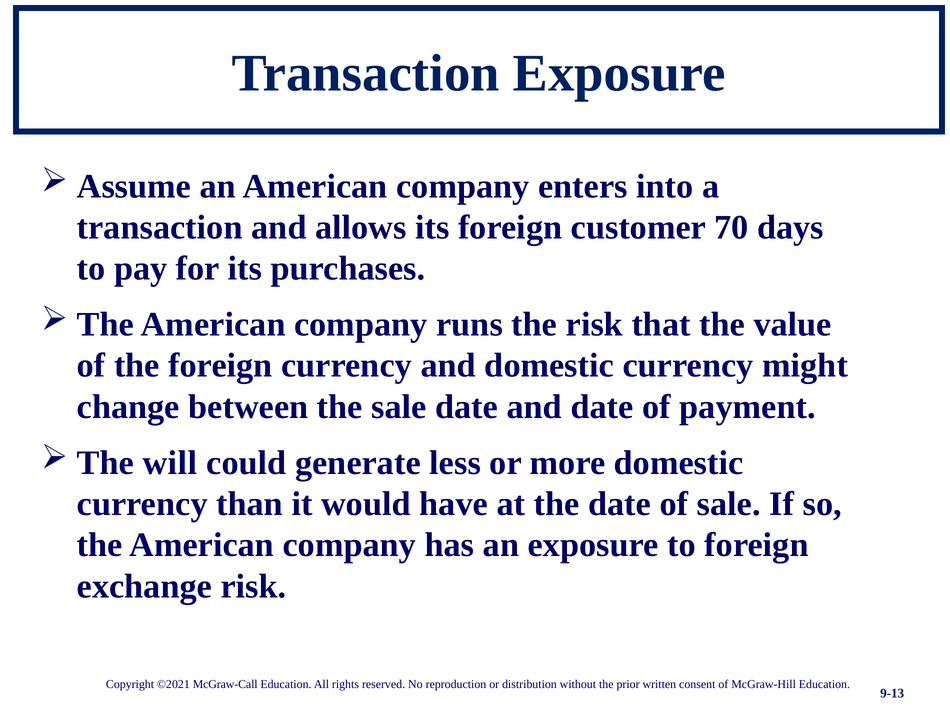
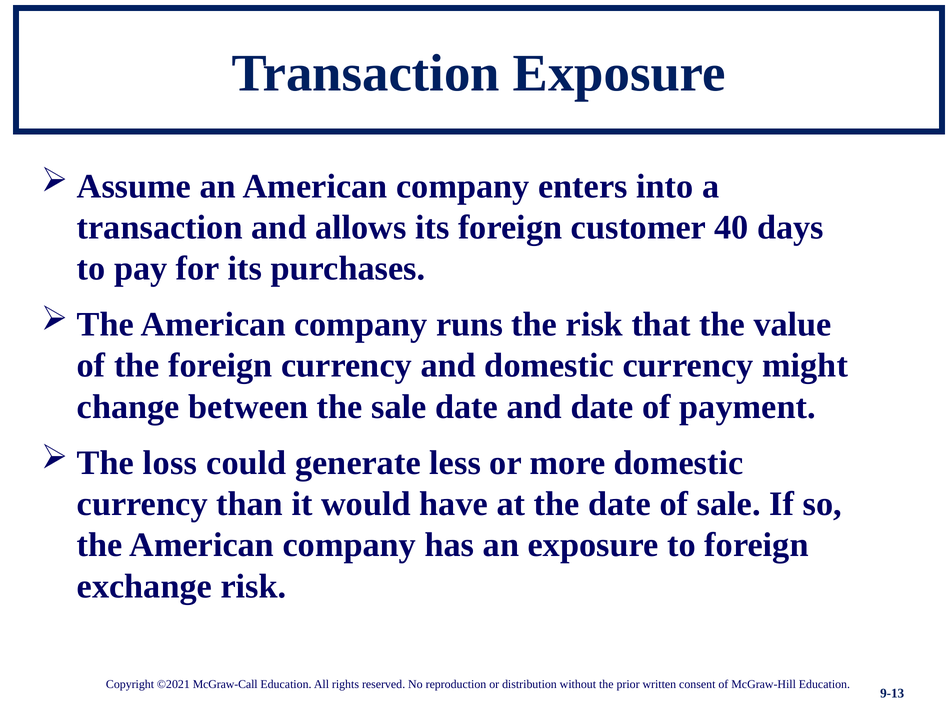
70: 70 -> 40 (731, 227)
will: will -> loss (170, 462)
